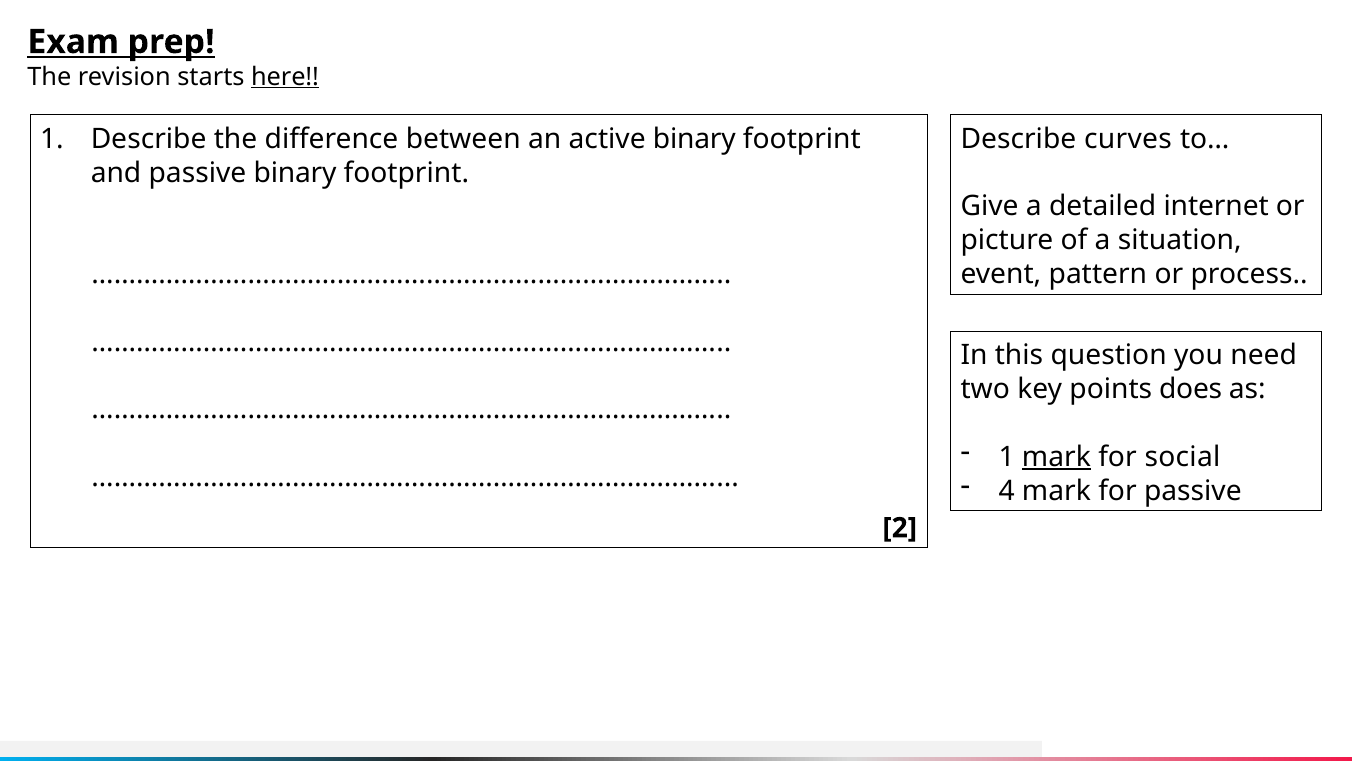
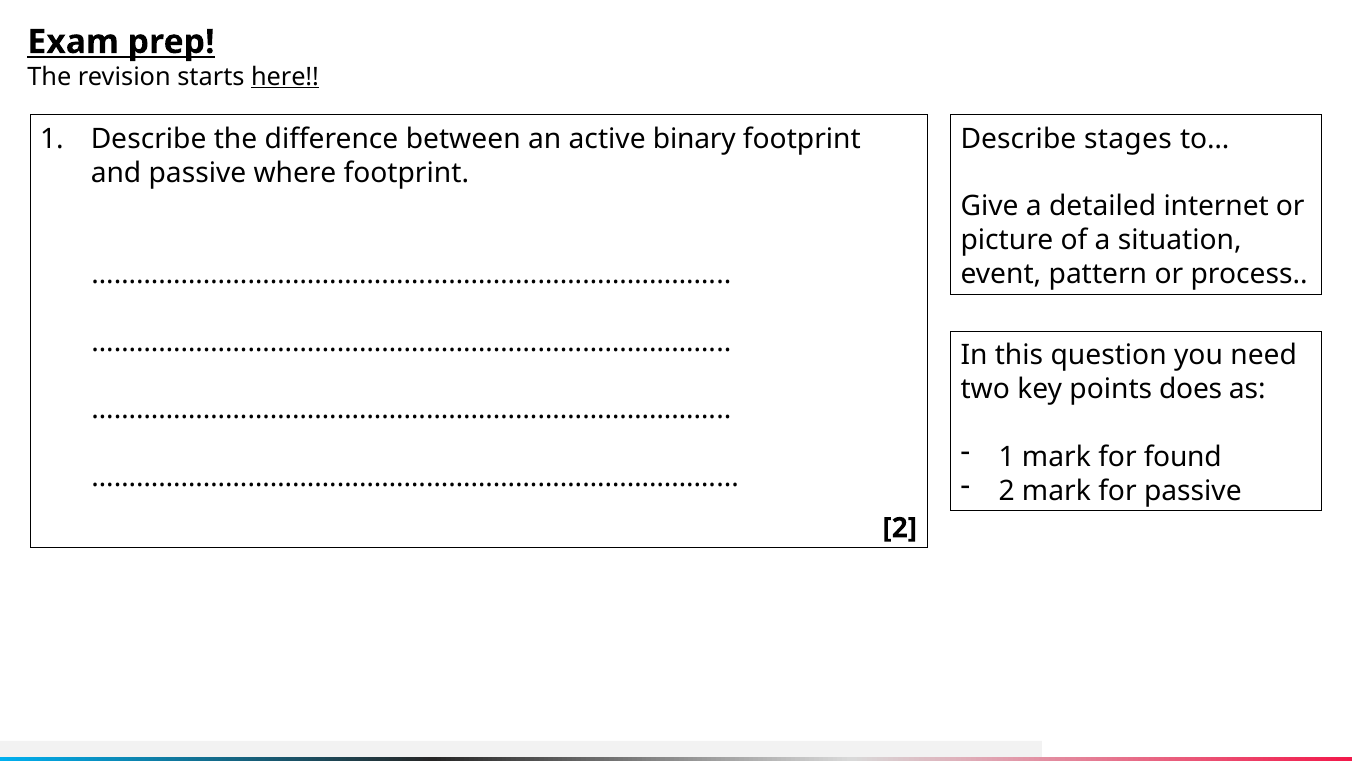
curves: curves -> stages (1128, 139)
passive binary: binary -> where (295, 173)
mark underline: present -> none (1056, 457)
social: social -> found (1183, 457)
4: 4 -> 2 (1007, 490)
